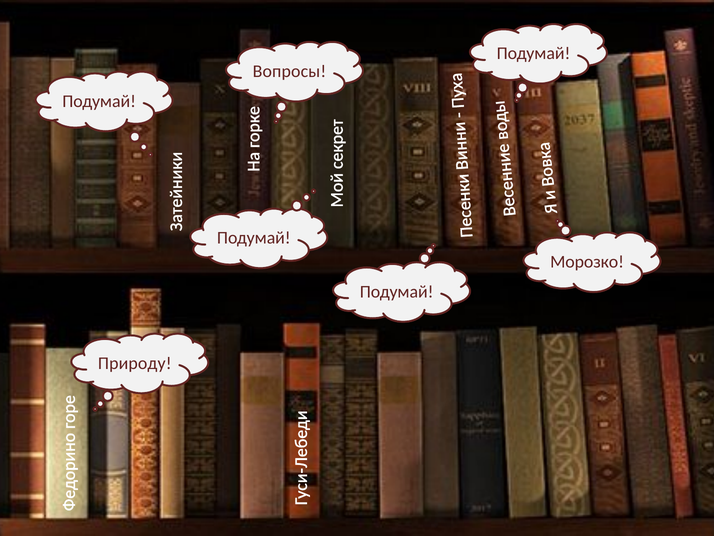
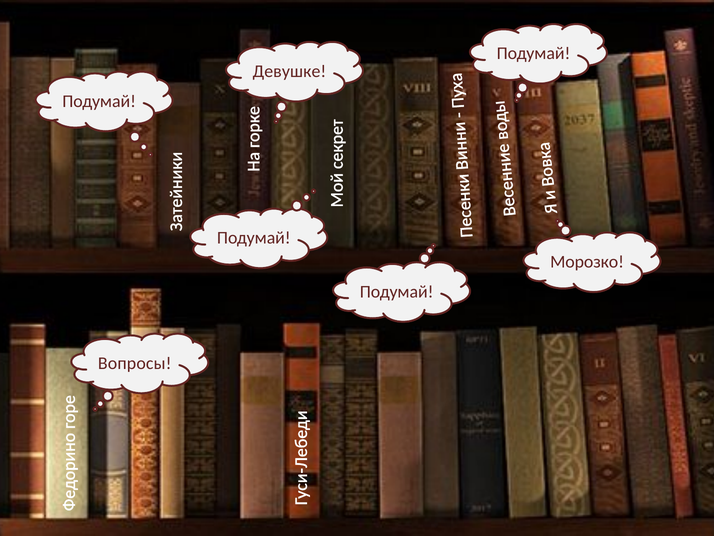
Вопросы: Вопросы -> Девушке (289, 71)
Природу: Природу -> Вопросы (135, 363)
